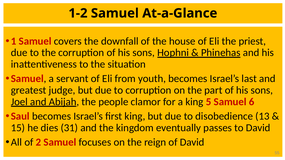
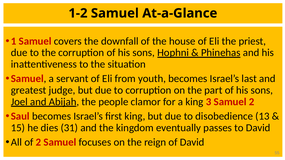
5: 5 -> 3 (209, 102)
Samuel 6: 6 -> 2 (252, 102)
